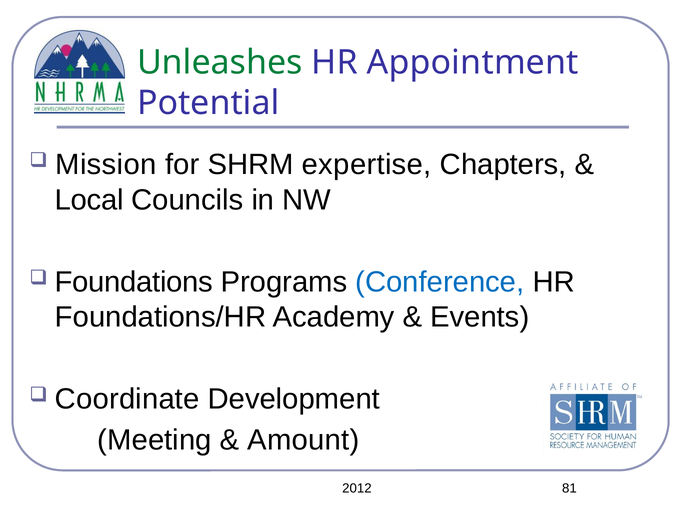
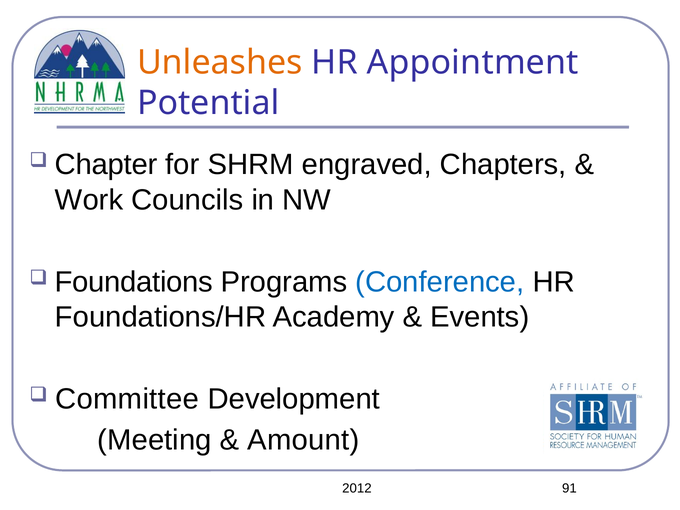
Unleashes colour: green -> orange (220, 62)
Mission: Mission -> Chapter (106, 165)
expertise: expertise -> engraved (367, 165)
Local: Local -> Work (89, 200)
Coordinate: Coordinate -> Committee (127, 399)
81: 81 -> 91 (569, 488)
